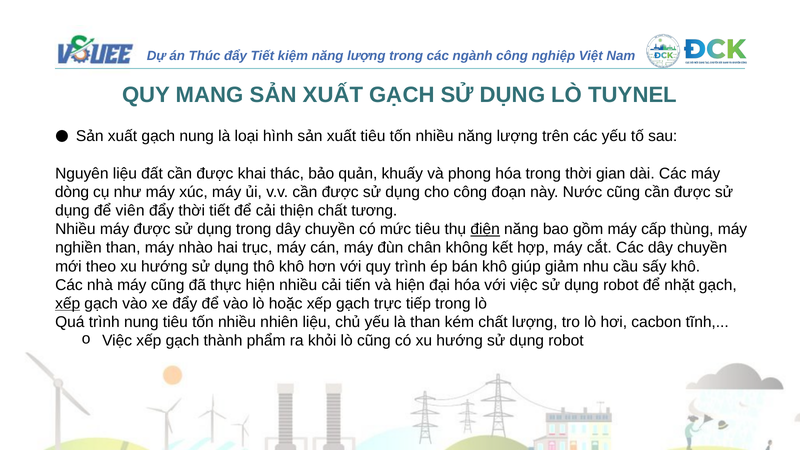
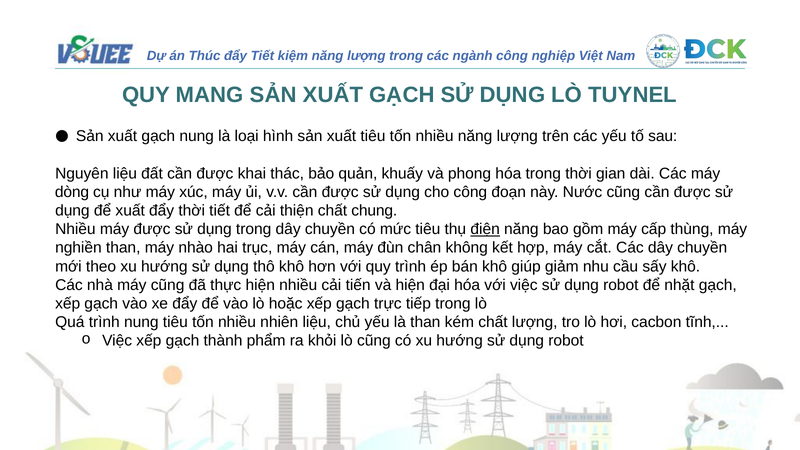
để viên: viên -> xuất (130, 211)
tương: tương -> chung (374, 211)
xếp underline: present -> none (68, 304)
